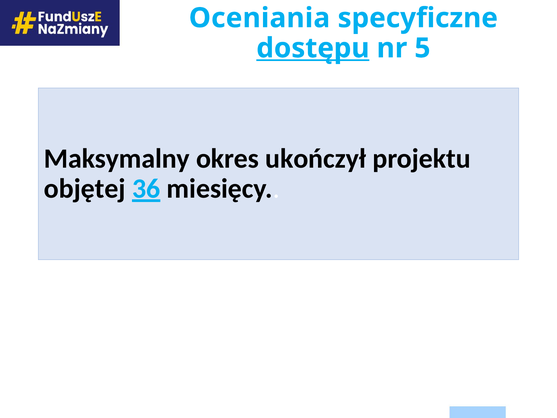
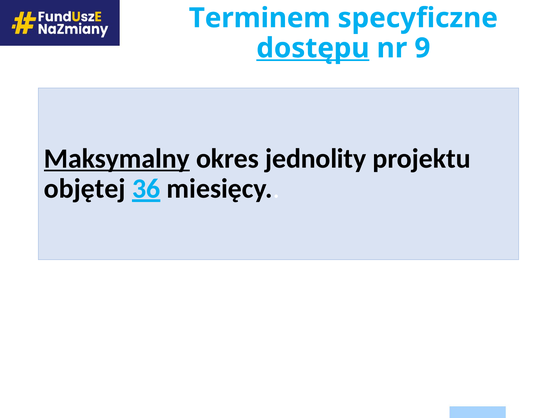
Oceniania: Oceniania -> Terminem (260, 18)
5: 5 -> 9 (422, 48)
Maksymalny underline: none -> present (117, 158)
ukończył: ukończył -> jednolity (316, 158)
